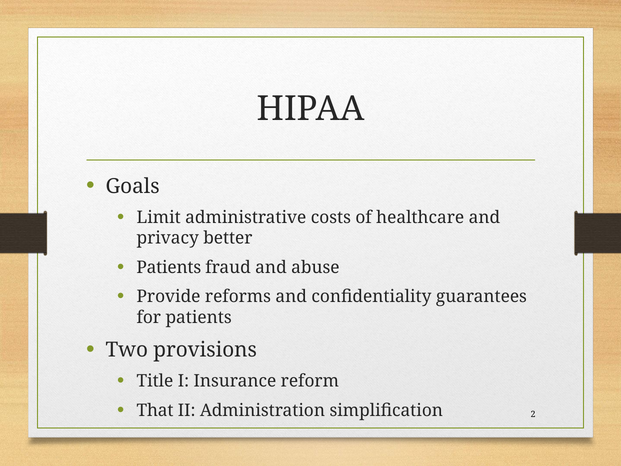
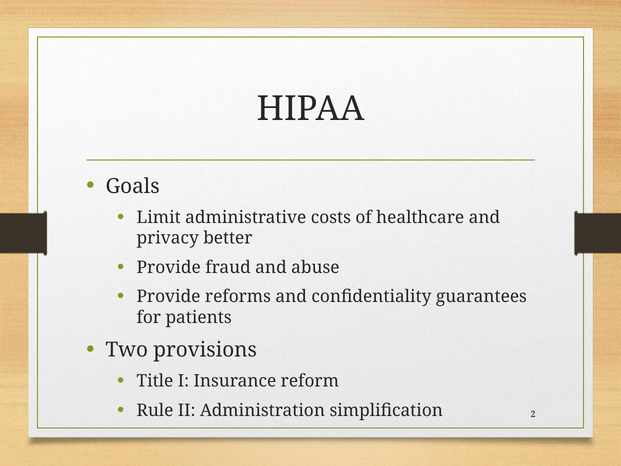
Patients: Patients -> Provide (169, 267)
That: That -> Rule (155, 410)
